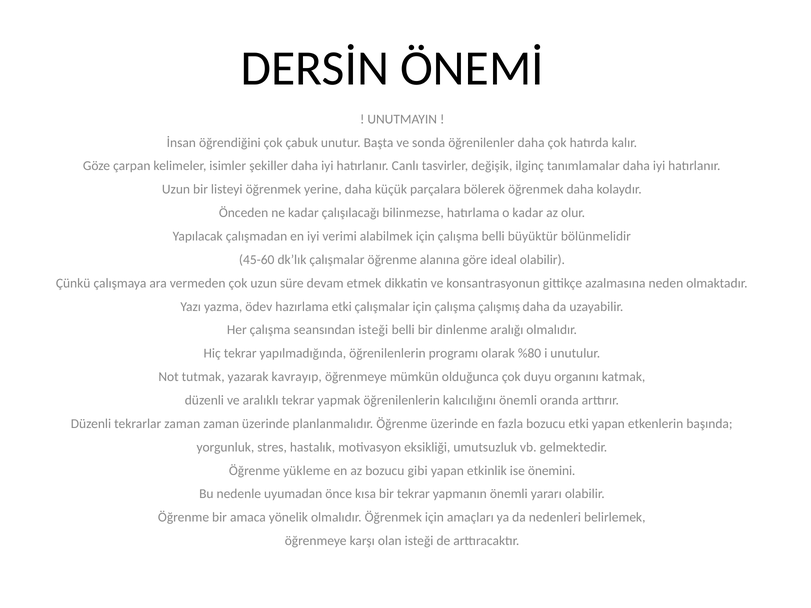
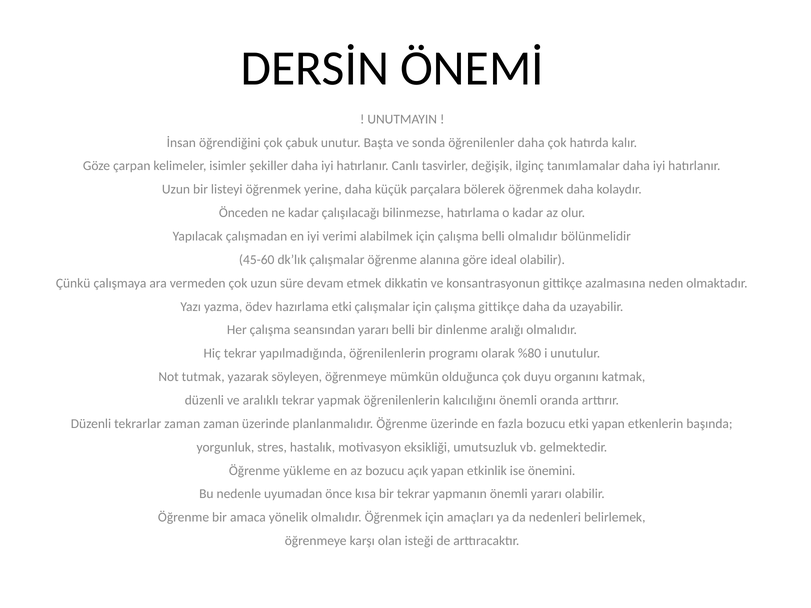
belli büyüktür: büyüktür -> olmalıdır (533, 236)
çalışma çalışmış: çalışmış -> gittikçe (499, 307)
seansından isteği: isteği -> yararı (373, 330)
kavrayıp: kavrayıp -> söyleyen (297, 377)
gibi: gibi -> açık (418, 471)
